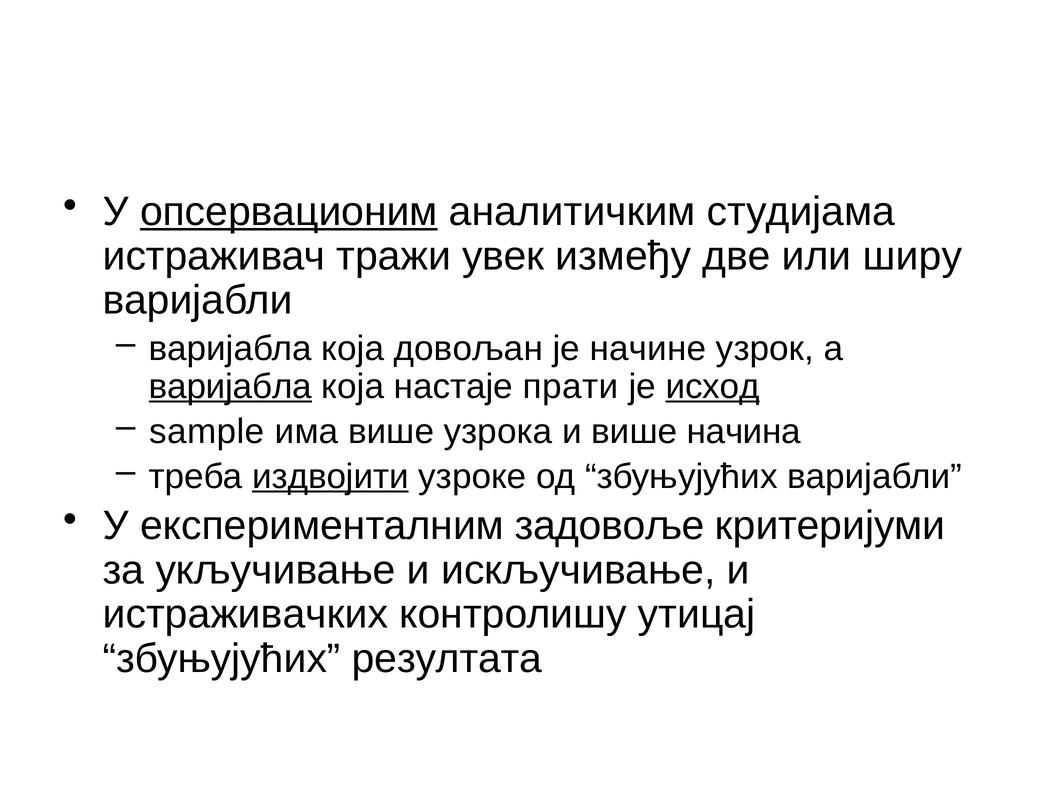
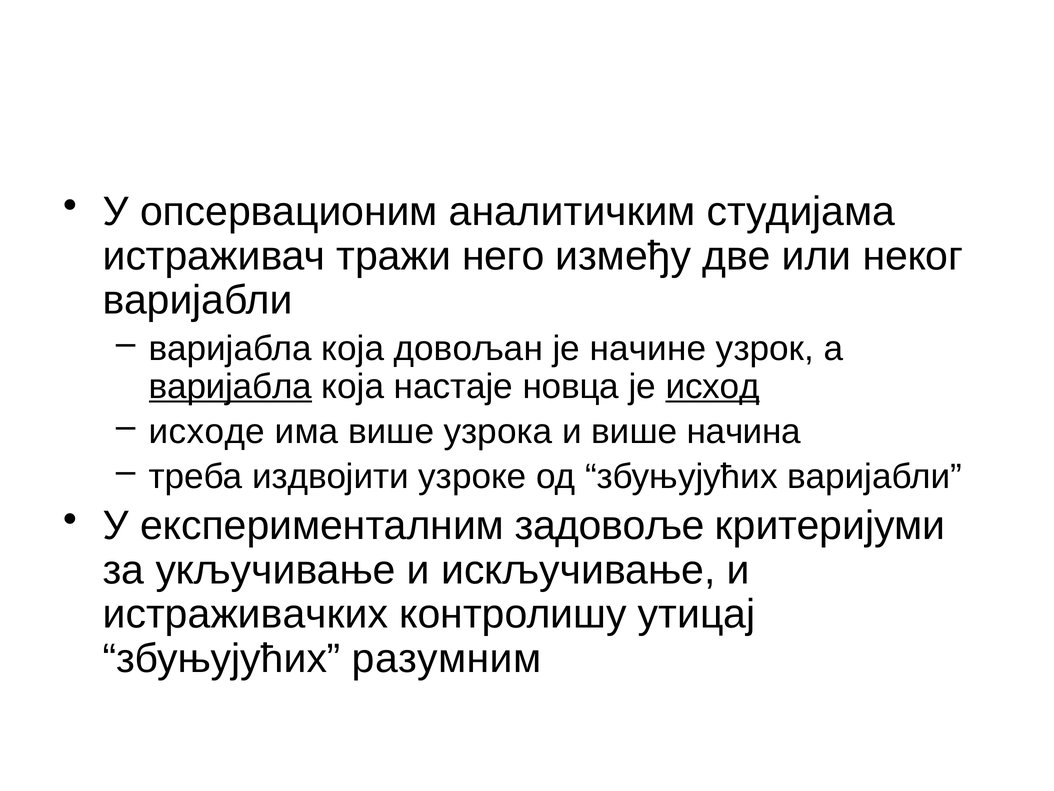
опсервационим underline: present -> none (289, 212)
увек: увек -> него (503, 256)
ширу: ширу -> неког (913, 256)
прати: прати -> новца (571, 386)
sample: sample -> исходе (207, 431)
издвојити underline: present -> none (330, 476)
резултата: резултата -> разумним (447, 658)
